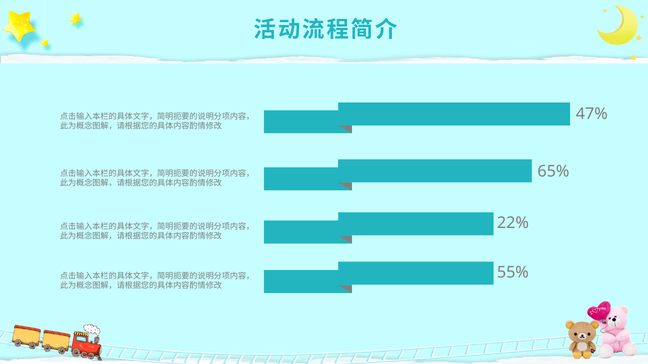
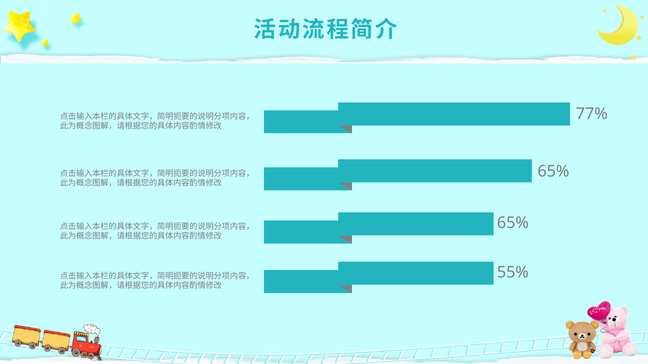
47%: 47% -> 77% (592, 114)
22%: 22% -> 65% (513, 223)
